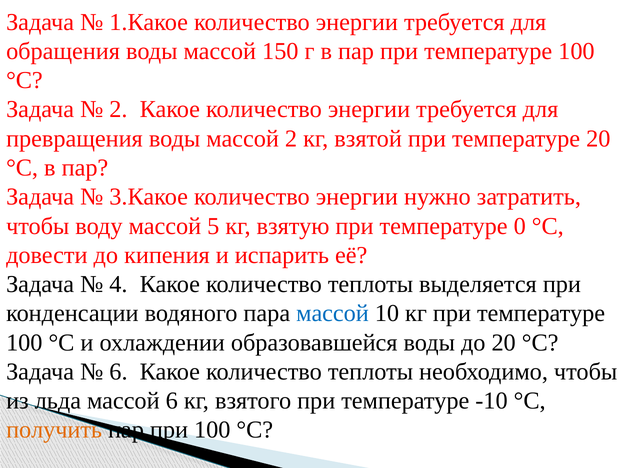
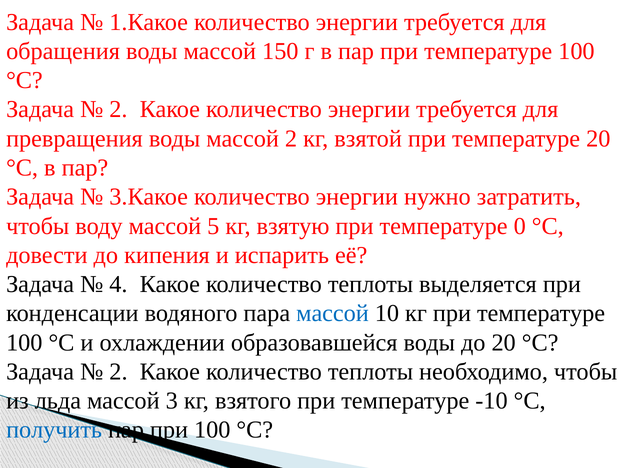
6: 6 -> 2 (118, 372)
массой 6: 6 -> 3 (172, 401)
получить colour: orange -> blue (54, 431)
